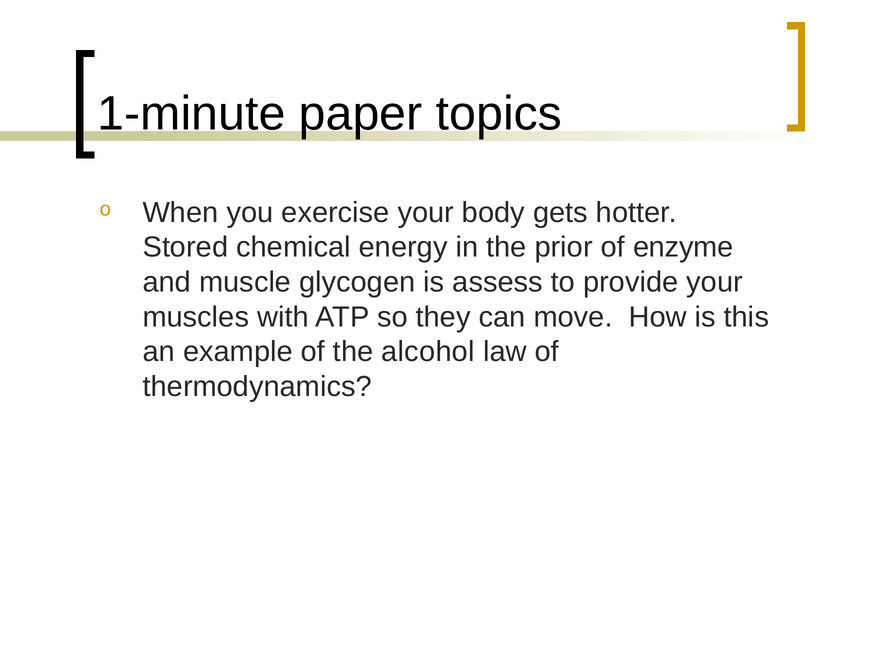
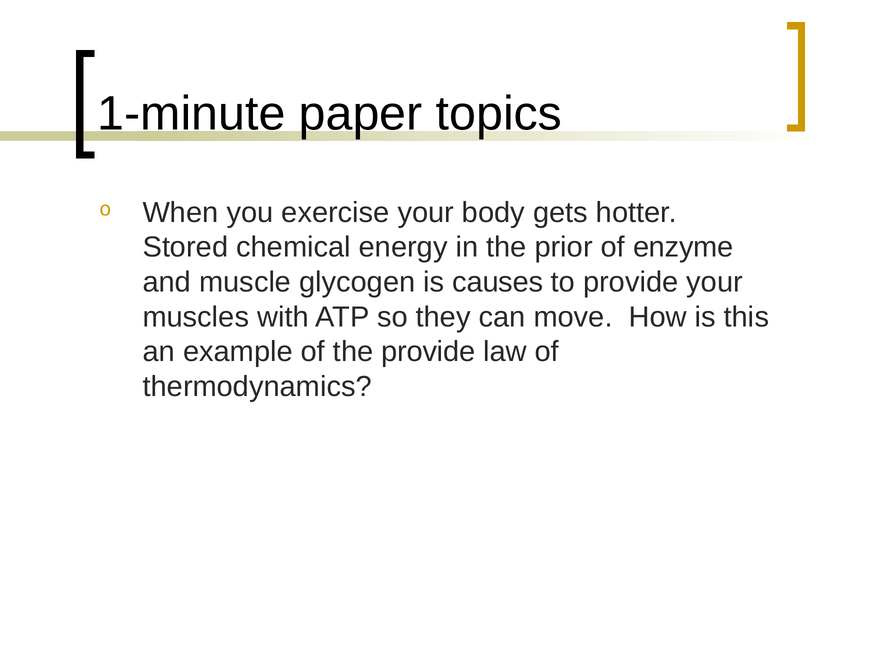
assess: assess -> causes (498, 282)
the alcohol: alcohol -> provide (428, 352)
